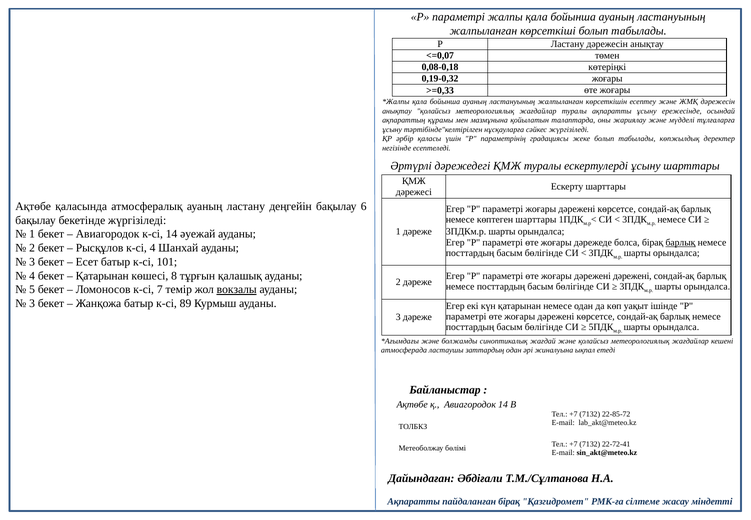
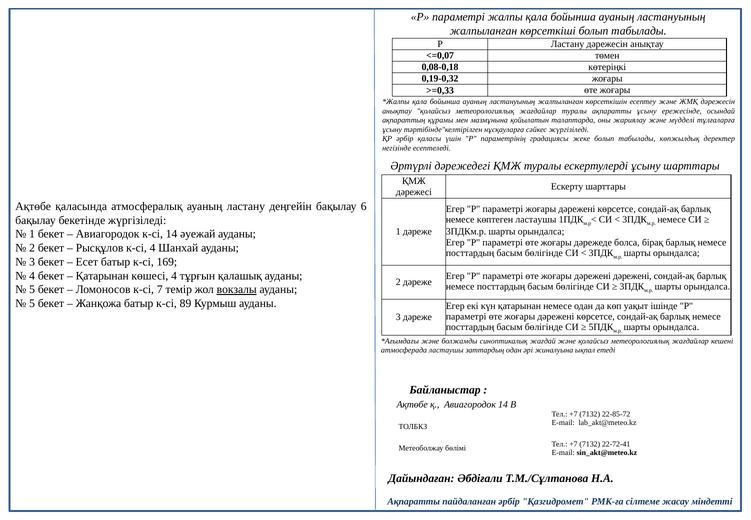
көптеген шарттары: шарттары -> ластаушы (536, 220)
барлық underline: present -> none (680, 242)
101: 101 -> 169 (167, 262)
көшесі 8: 8 -> 4 (174, 276)
3: 3 -> 5 (32, 303)
пайдаланған бірақ: бірақ -> әрбір (509, 502)
